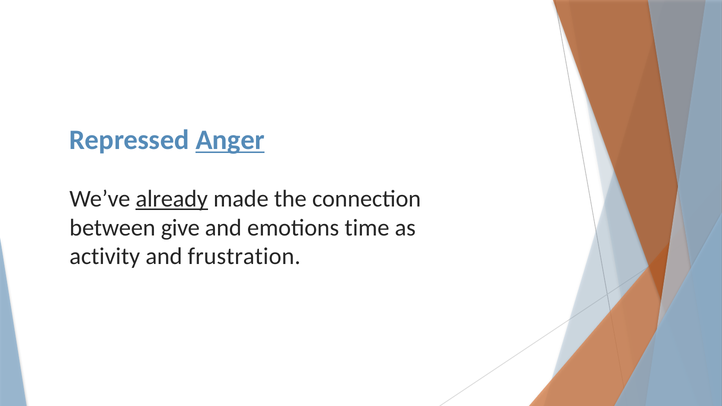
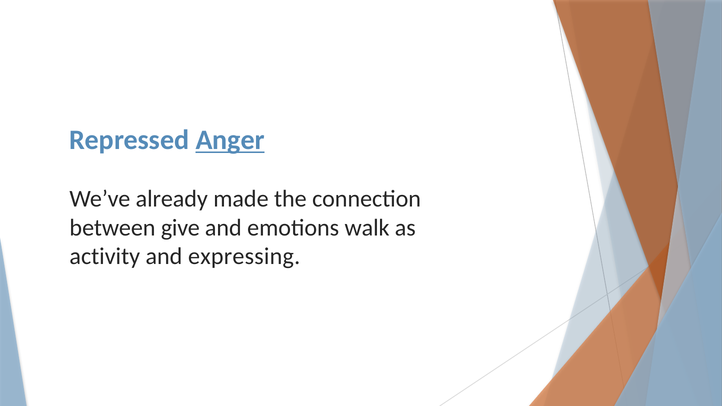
already underline: present -> none (172, 199)
time: time -> walk (367, 228)
frustration: frustration -> expressing (244, 257)
